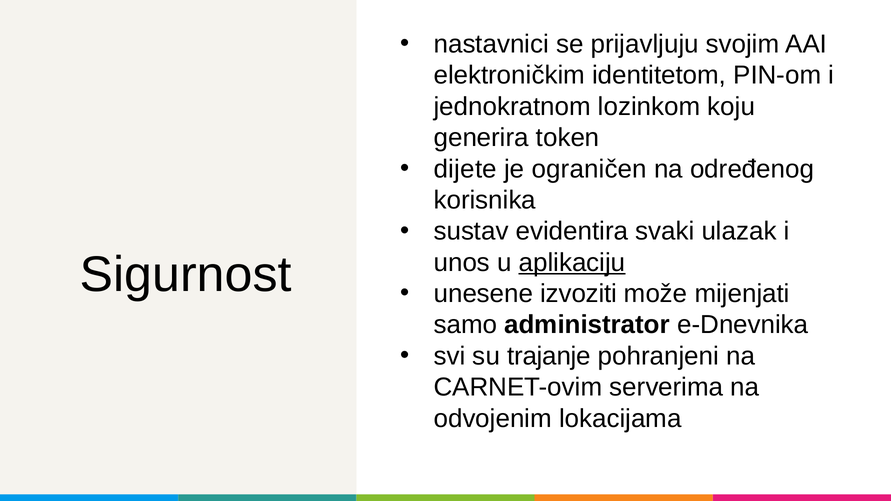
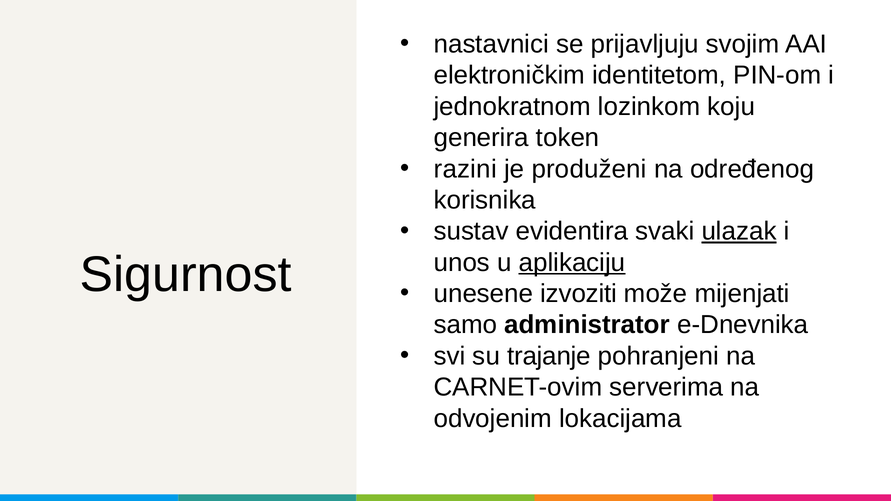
dijete: dijete -> razini (465, 169)
ograničen: ograničen -> produženi (589, 169)
ulazak underline: none -> present (739, 231)
